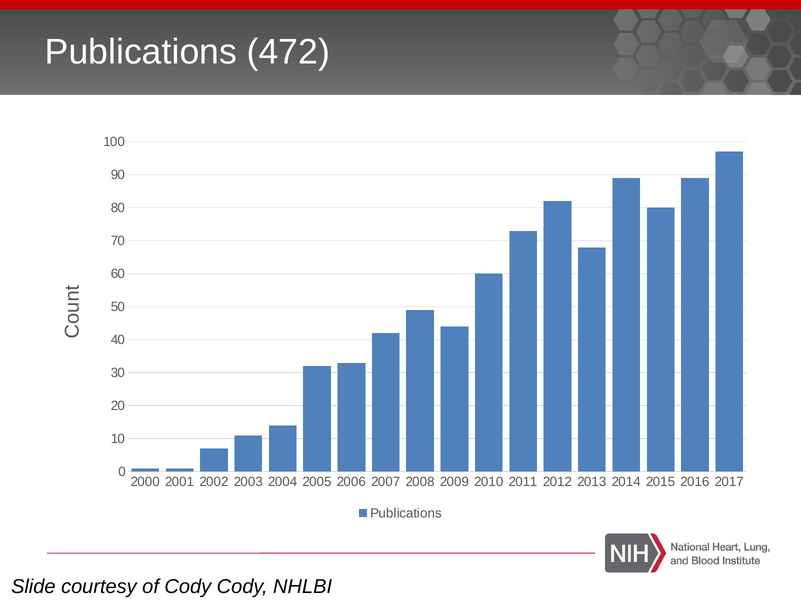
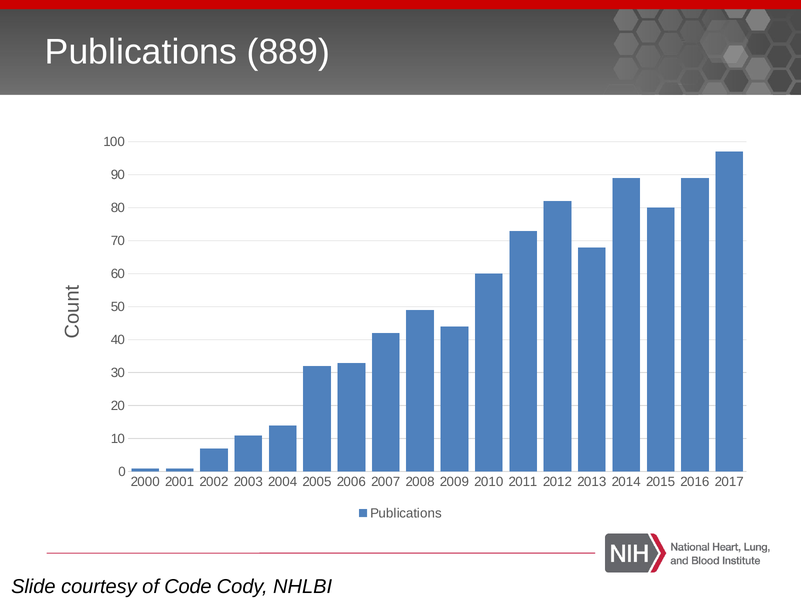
472: 472 -> 889 (288, 52)
of Cody: Cody -> Code (188, 586)
